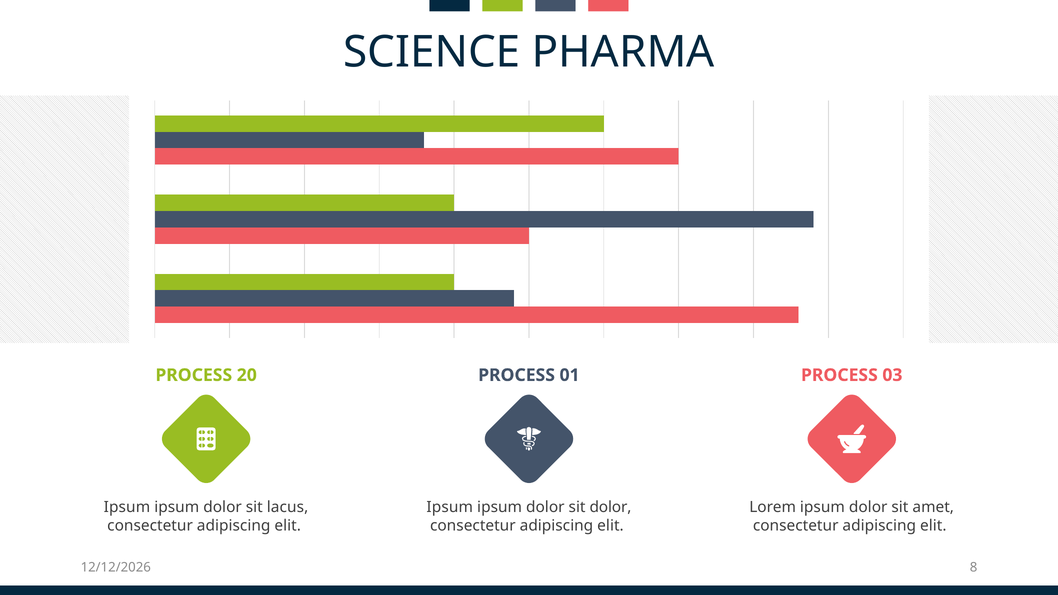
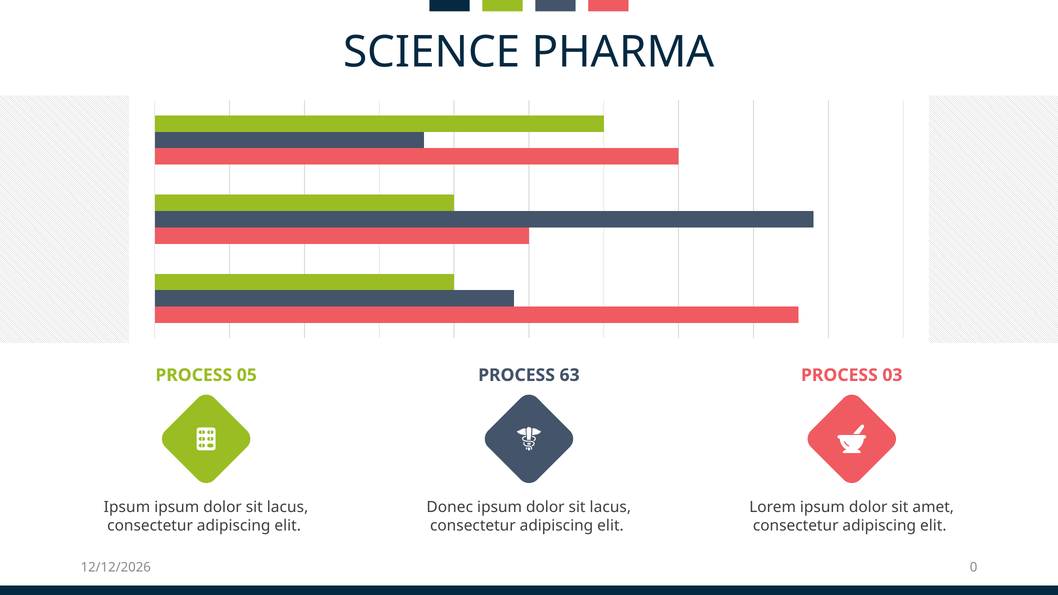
20: 20 -> 05 (247, 375)
01: 01 -> 63 (570, 375)
Ipsum: Ipsum -> Donec (450, 507)
dolor: dolor -> lacus (610, 507)
8: 8 -> 0 (974, 567)
